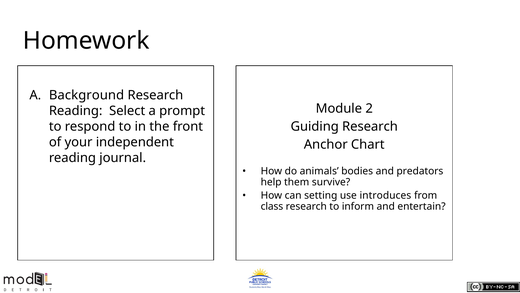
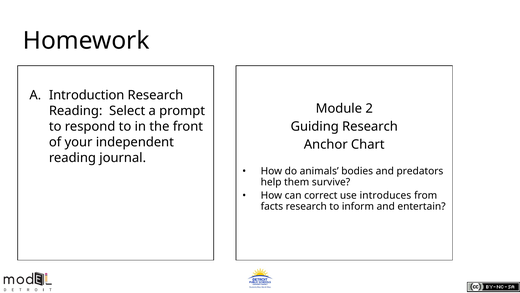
Background: Background -> Introduction (87, 95)
setting: setting -> correct (321, 195)
class: class -> facts (272, 206)
